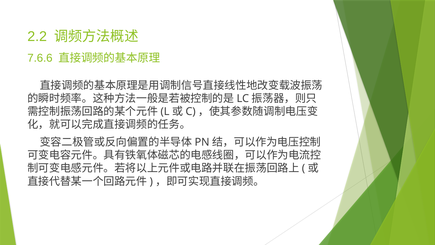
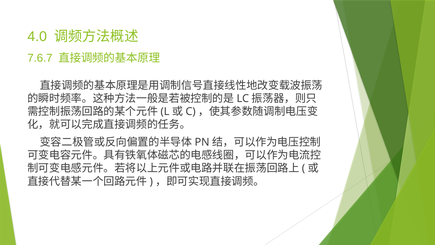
2.2: 2.2 -> 4.0 (37, 36)
7.6.6: 7.6.6 -> 7.6.7 (40, 58)
